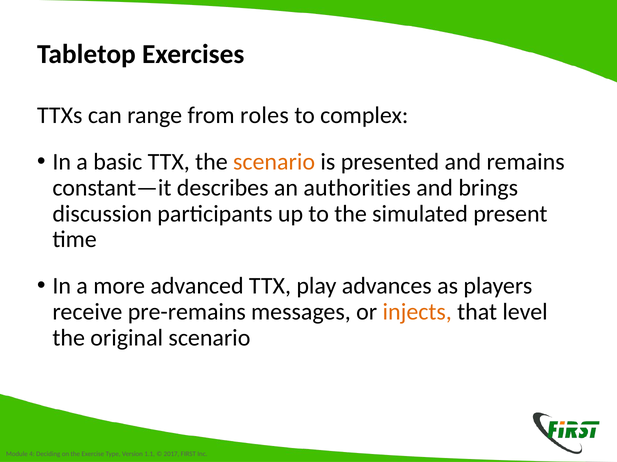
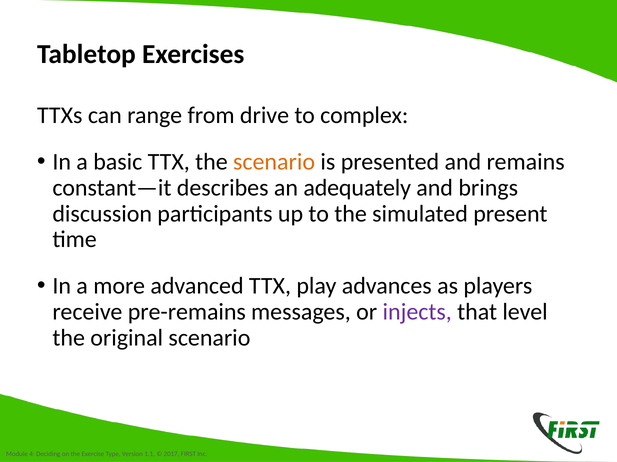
roles: roles -> drive (265, 116)
authorities: authorities -> adequately (357, 188)
injects colour: orange -> purple (417, 312)
